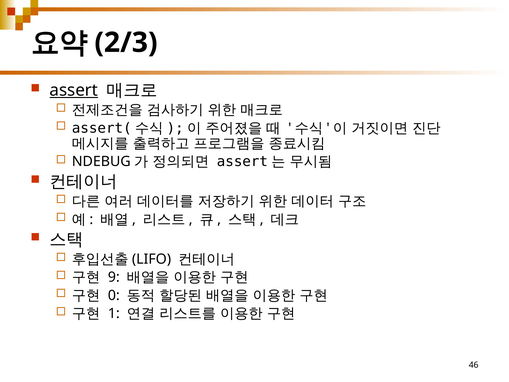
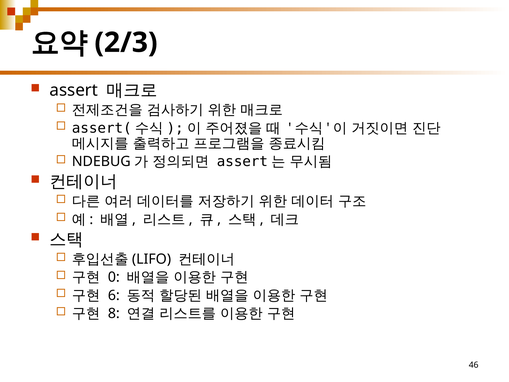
assert underline: present -> none (74, 90)
9: 9 -> 0 (114, 277)
0: 0 -> 6 (114, 295)
1: 1 -> 8 (114, 313)
